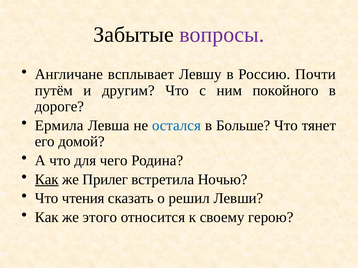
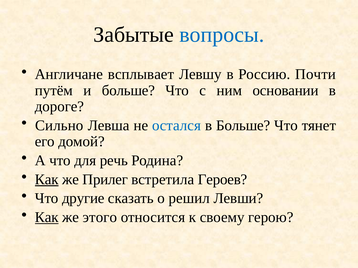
вопросы colour: purple -> blue (222, 35)
и другим: другим -> больше (129, 91)
покойного: покойного -> основании (286, 91)
Ермила: Ермила -> Сильно (59, 126)
чего: чего -> речь (114, 161)
Ночью: Ночью -> Героев (223, 180)
чтения: чтения -> другие (83, 199)
Как underline: none -> present (47, 218)
